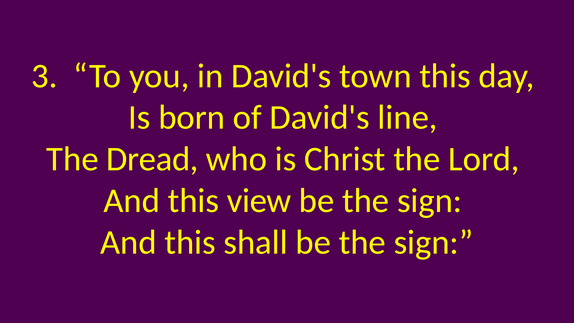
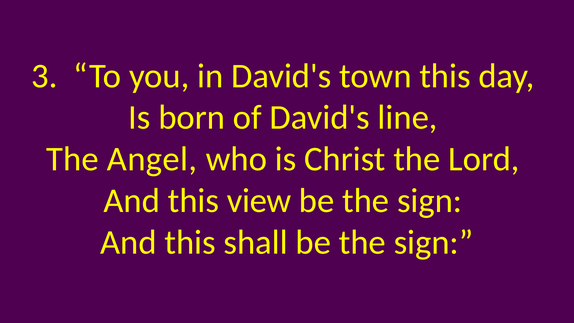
Dread: Dread -> Angel (152, 159)
